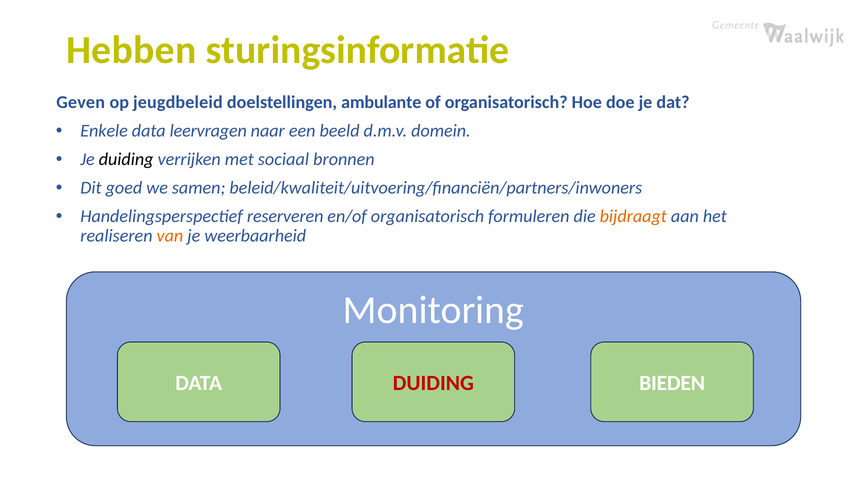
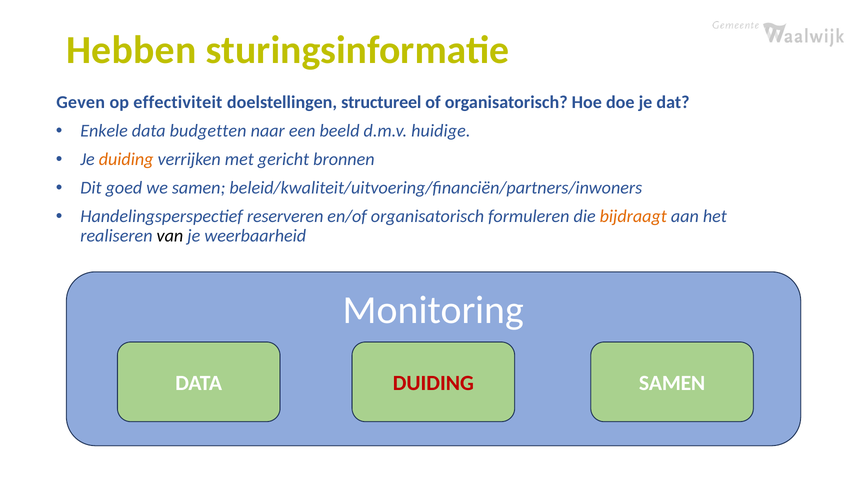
jeugdbeleid: jeugdbeleid -> effectiviteit (178, 103)
ambulante: ambulante -> structureel (381, 103)
leervragen: leervragen -> budgetten (208, 131)
domein: domein -> huidige (441, 131)
duiding colour: black -> orange (126, 160)
sociaal: sociaal -> gericht (283, 160)
van colour: orange -> black (170, 236)
DATA BIEDEN: BIEDEN -> SAMEN (672, 384)
